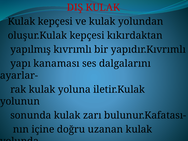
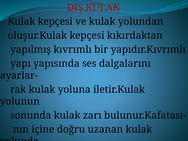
kanaması: kanaması -> yapısında (56, 64)
